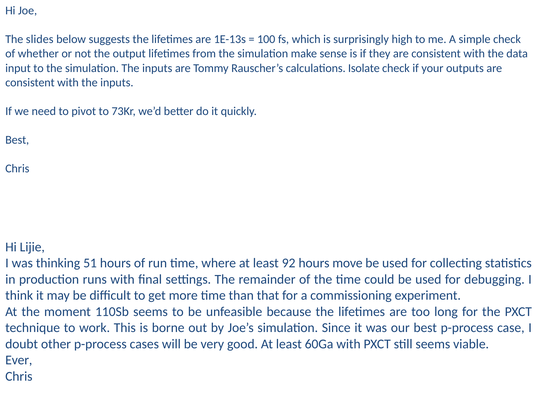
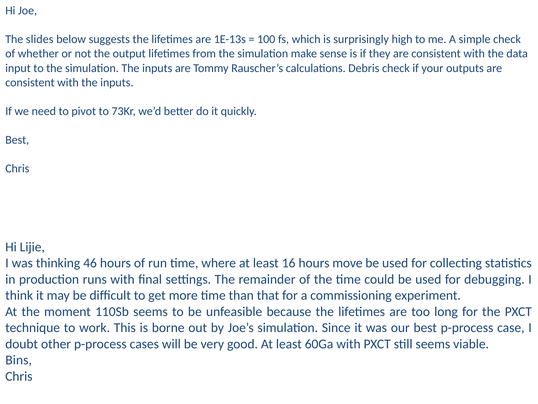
Isolate: Isolate -> Debris (364, 68)
51: 51 -> 46 (90, 263)
92: 92 -> 16 (289, 263)
Ever: Ever -> Bins (19, 360)
